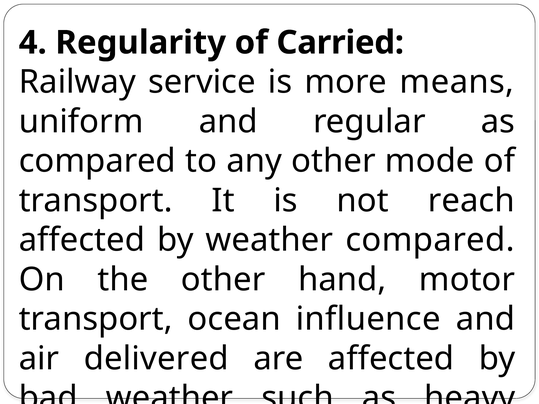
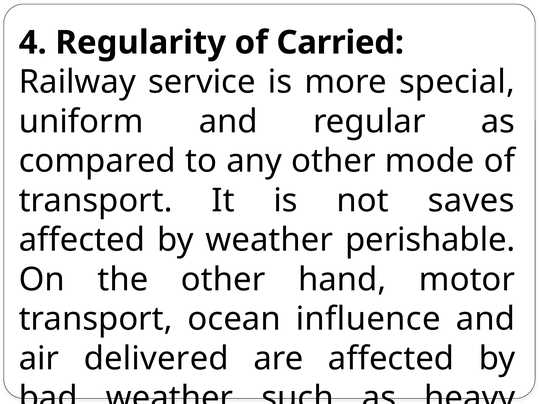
means: means -> special (457, 82)
reach: reach -> saves (471, 201)
weather compared: compared -> perishable (430, 240)
